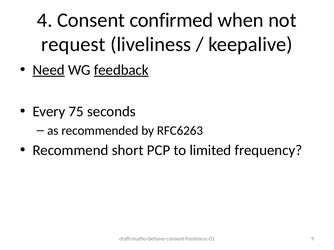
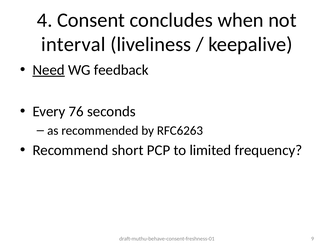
confirmed: confirmed -> concludes (171, 20)
request: request -> interval (73, 45)
feedback underline: present -> none (121, 70)
75: 75 -> 76 (76, 112)
